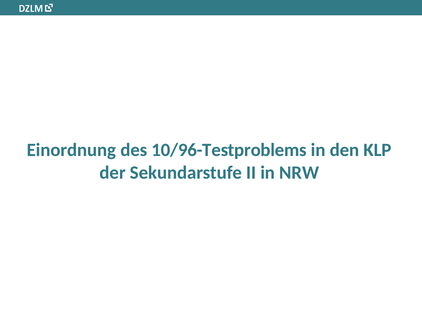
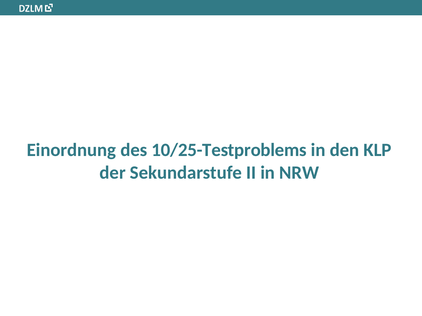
10/96-Testproblems: 10/96-Testproblems -> 10/25-Testproblems (229, 150)
